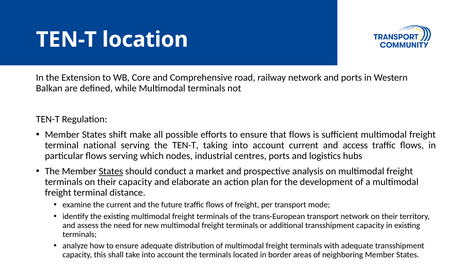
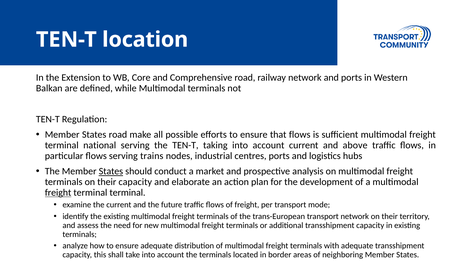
States shift: shift -> road (118, 135)
access: access -> above (355, 146)
which: which -> trains (152, 156)
freight underline: none -> present (58, 193)
terminal distance: distance -> terminal (127, 193)
